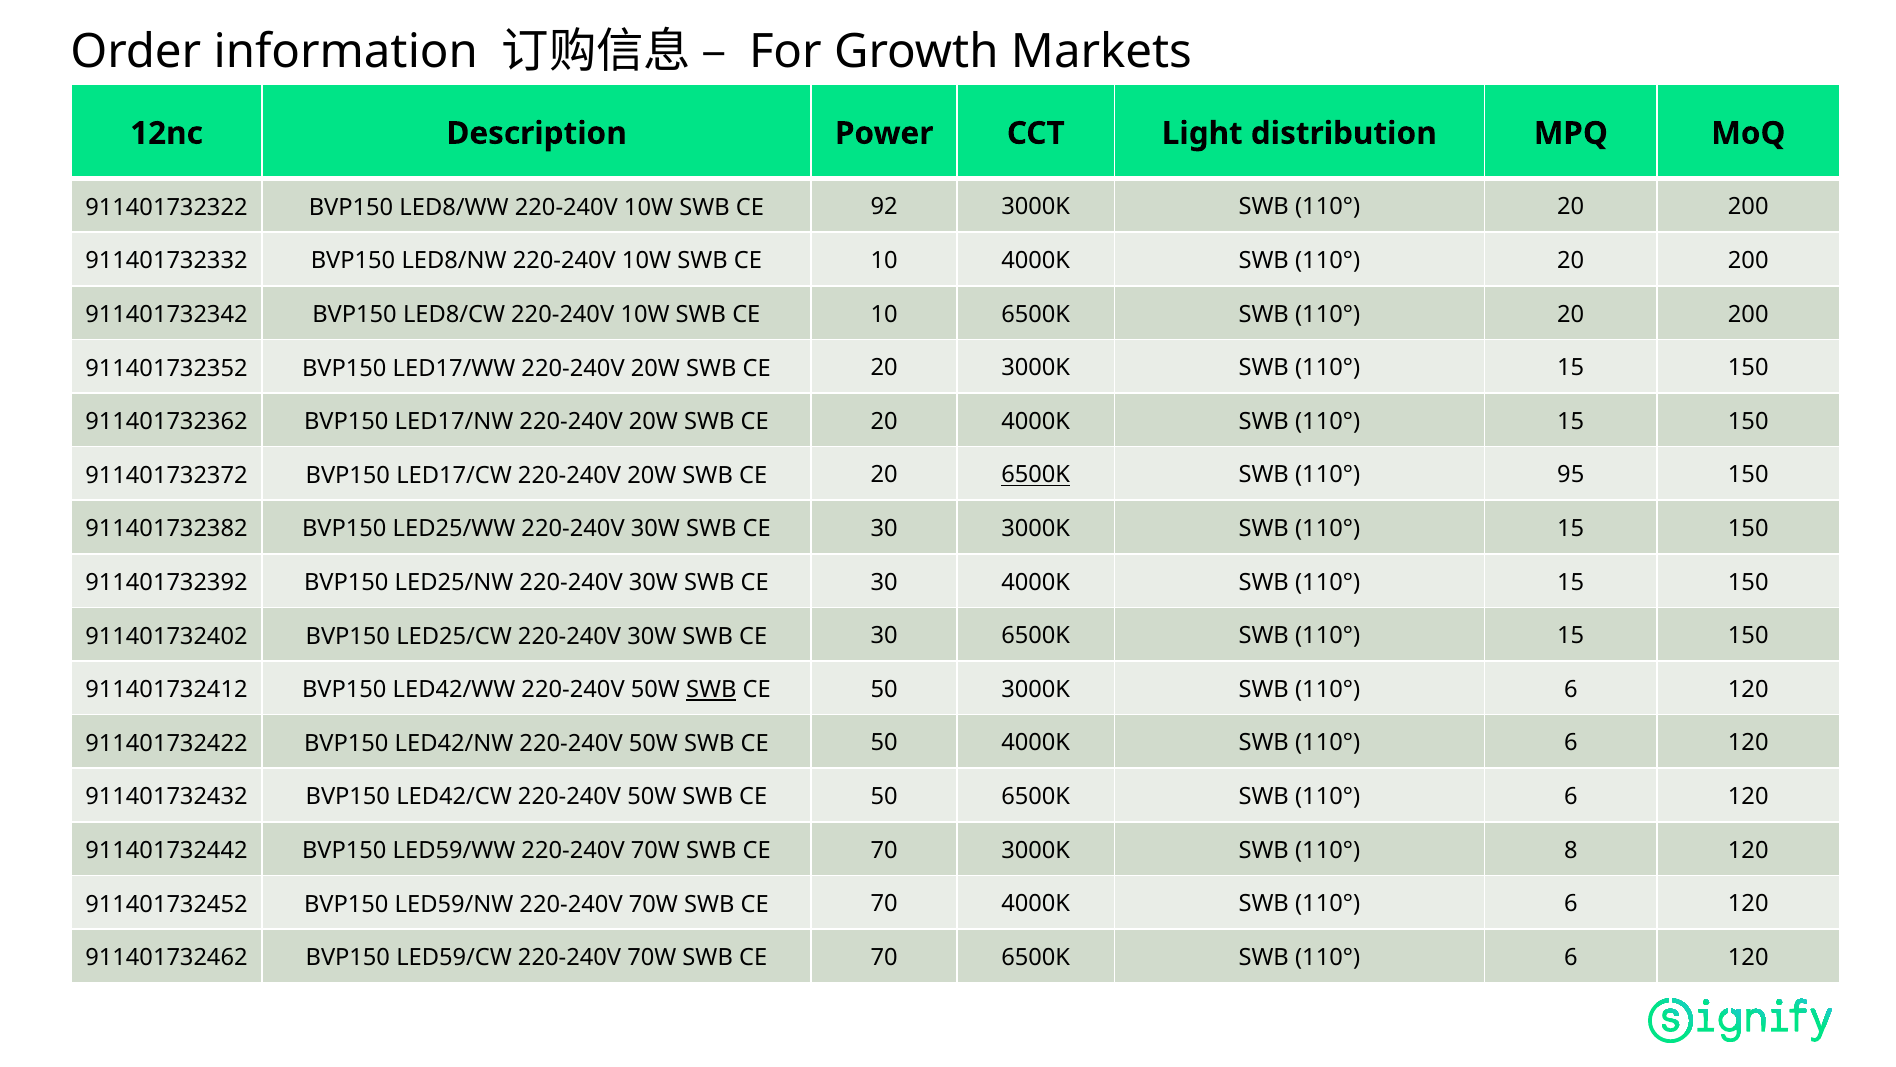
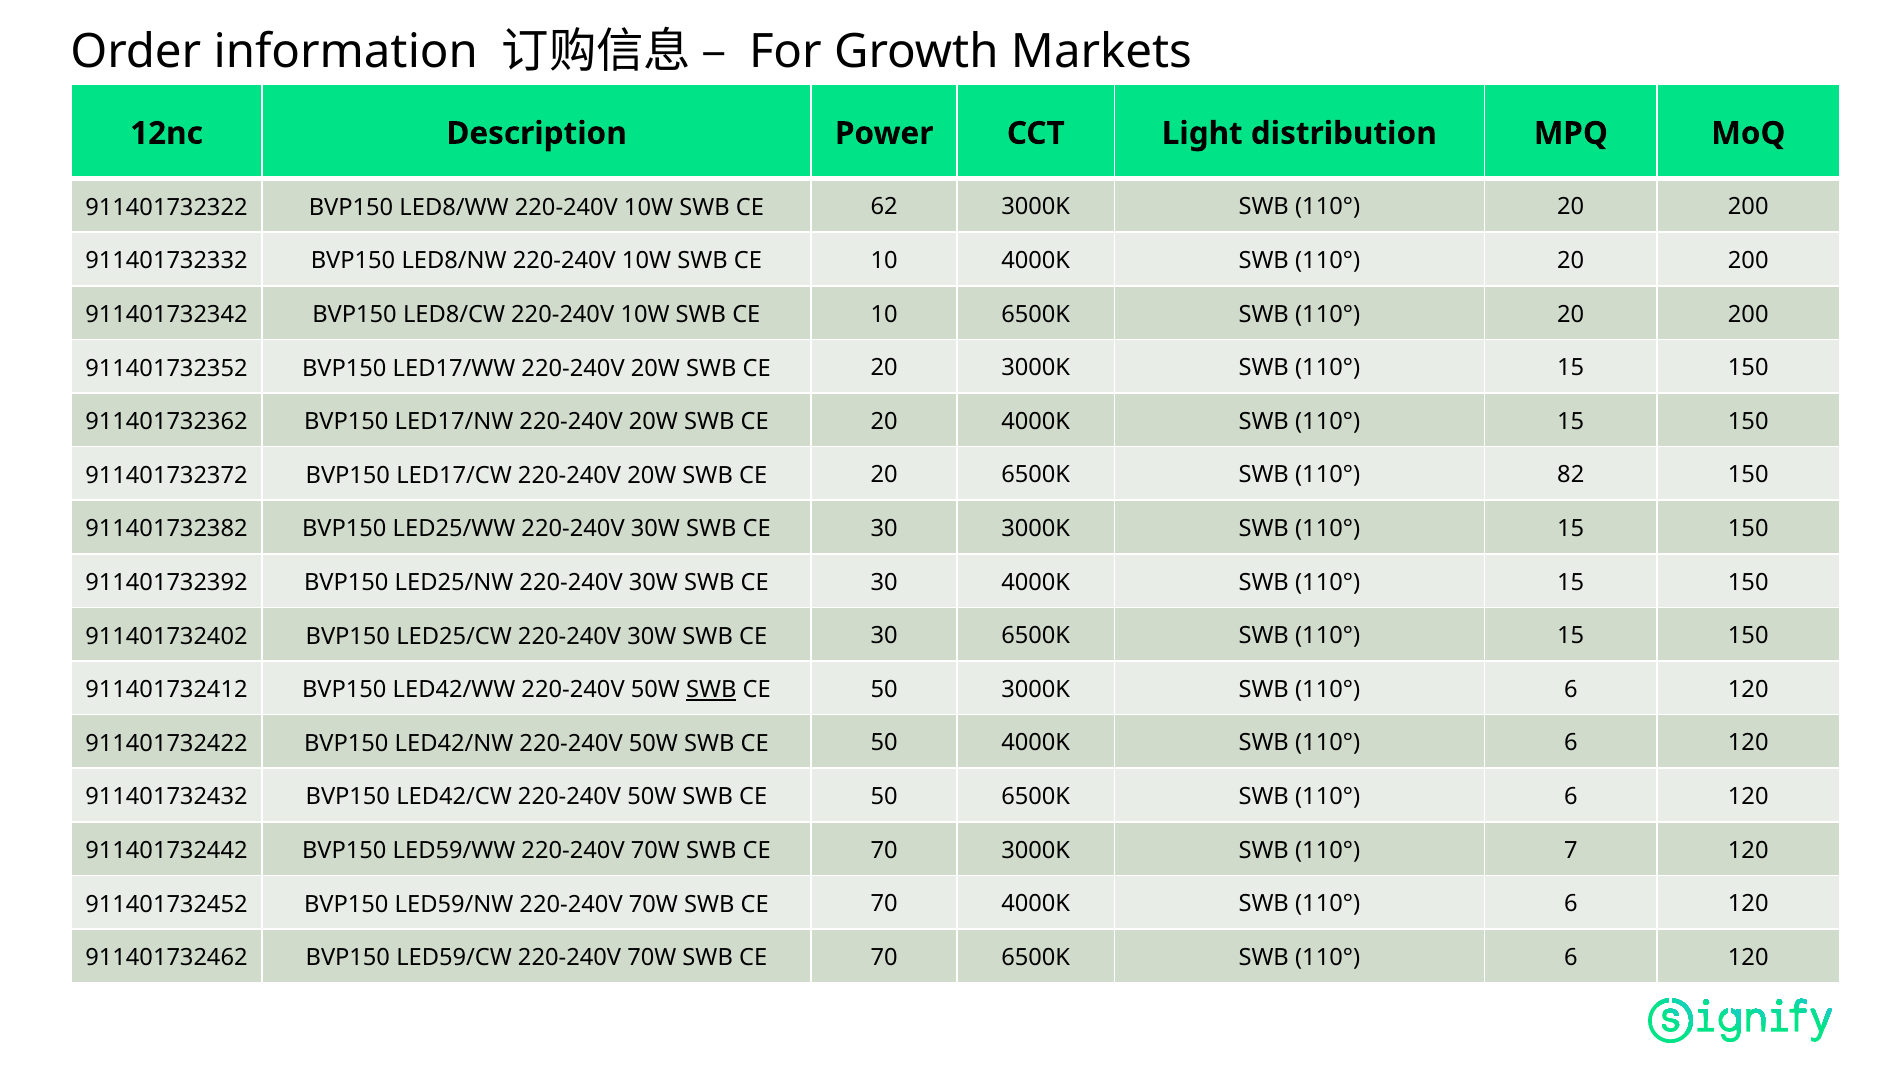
92: 92 -> 62 (884, 207)
6500K underline: present -> none (1036, 475)
95: 95 -> 82 (1571, 475)
8: 8 -> 7 (1571, 850)
